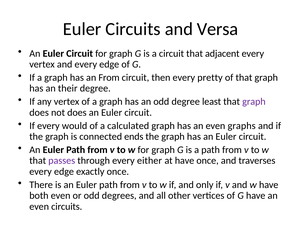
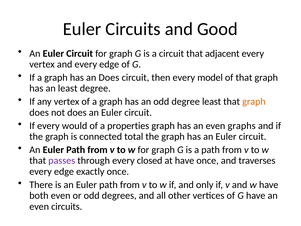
Versa: Versa -> Good (217, 29)
an From: From -> Does (109, 77)
pretty: pretty -> model (210, 77)
an their: their -> least (68, 88)
graph colour: purple -> orange (254, 102)
calculated: calculated -> properties (128, 126)
ends: ends -> total (134, 136)
either: either -> closed (150, 160)
